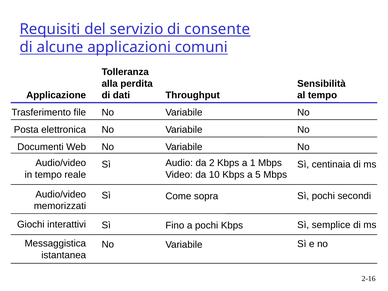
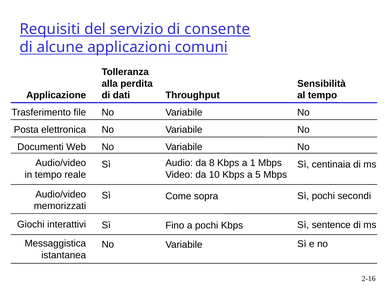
2: 2 -> 8 (212, 163)
semplice: semplice -> sentence (331, 225)
